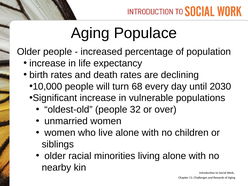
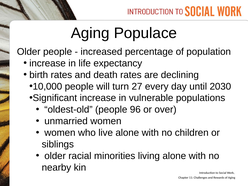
68: 68 -> 27 (137, 86)
32: 32 -> 96 (135, 110)
